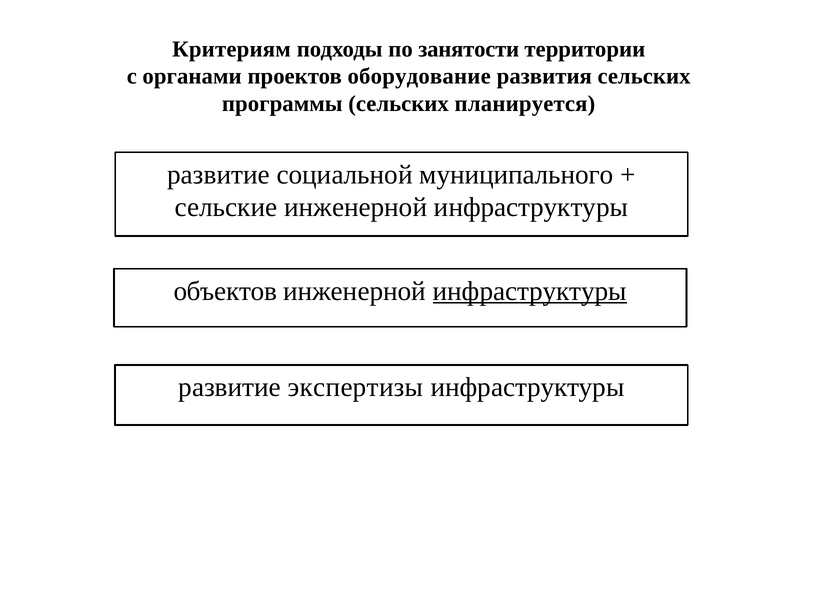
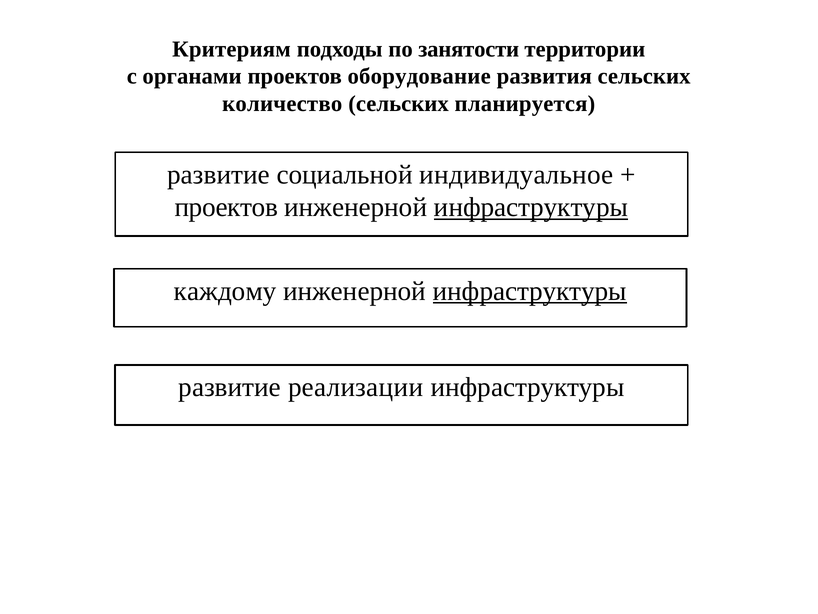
программы: программы -> количество (282, 104)
муниципального: муниципального -> индивидуальное (516, 175)
сельские: сельские -> проектов (226, 207)
инфраструктуры underline: none -> present (531, 207)
объектов: объектов -> каждому (225, 291)
экспертизы: экспертизы -> реализации (356, 387)
